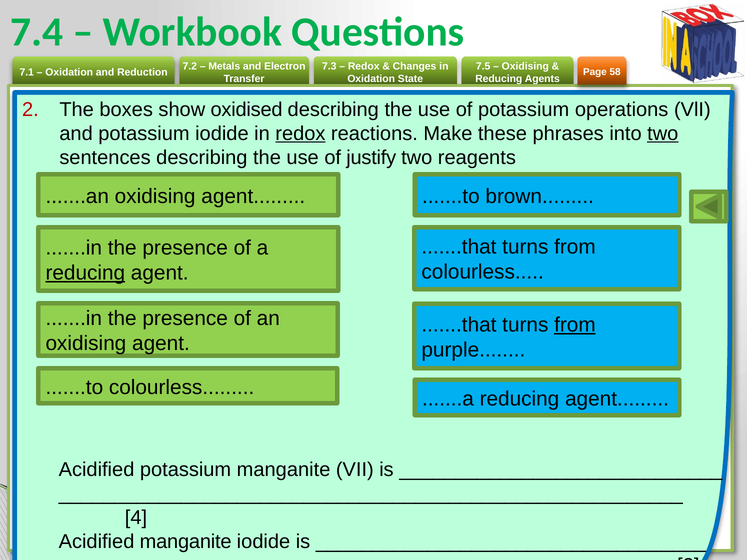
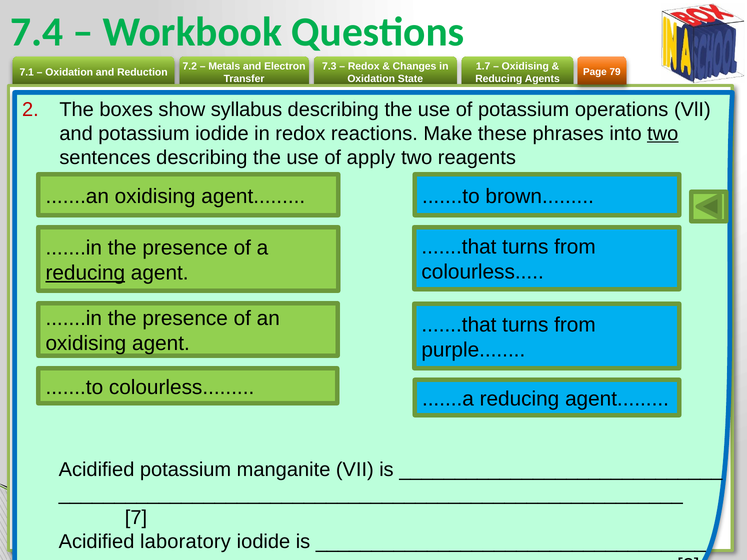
7.5: 7.5 -> 1.7 (483, 66)
58: 58 -> 79 (615, 72)
oxidised: oxidised -> syllabus (247, 110)
redox underline: present -> none (300, 134)
justify: justify -> apply (371, 158)
from underline: present -> none (575, 325)
4: 4 -> 7 (136, 518)
Acidified manganite: manganite -> laboratory (185, 542)
